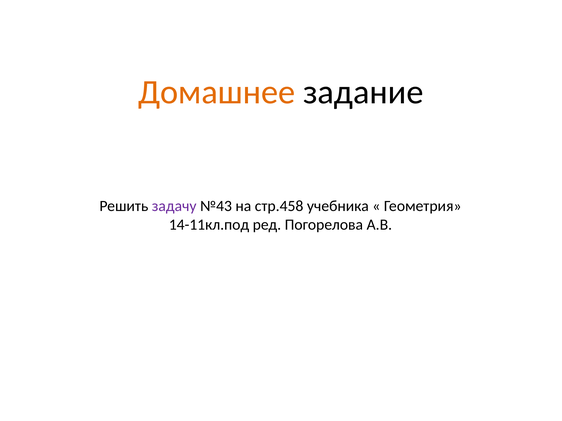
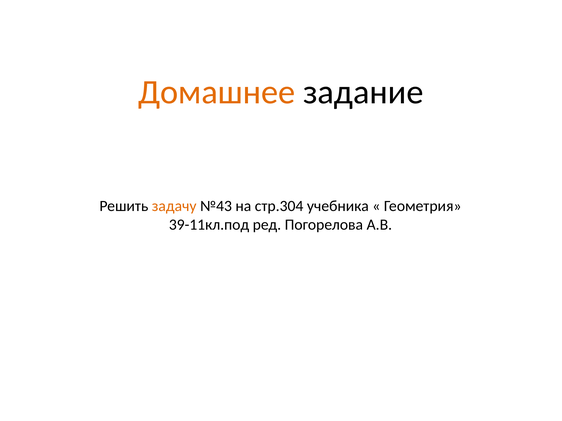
задачу colour: purple -> orange (174, 206)
стр.458: стр.458 -> стр.304 (279, 206)
14-11кл.под: 14-11кл.под -> 39-11кл.под (209, 225)
